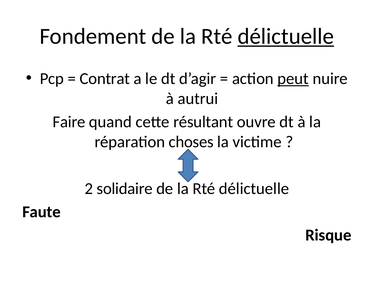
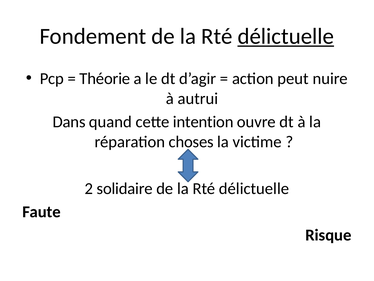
Contrat: Contrat -> Théorie (105, 78)
peut underline: present -> none (293, 78)
Faire: Faire -> Dans (69, 122)
résultant: résultant -> intention (203, 122)
